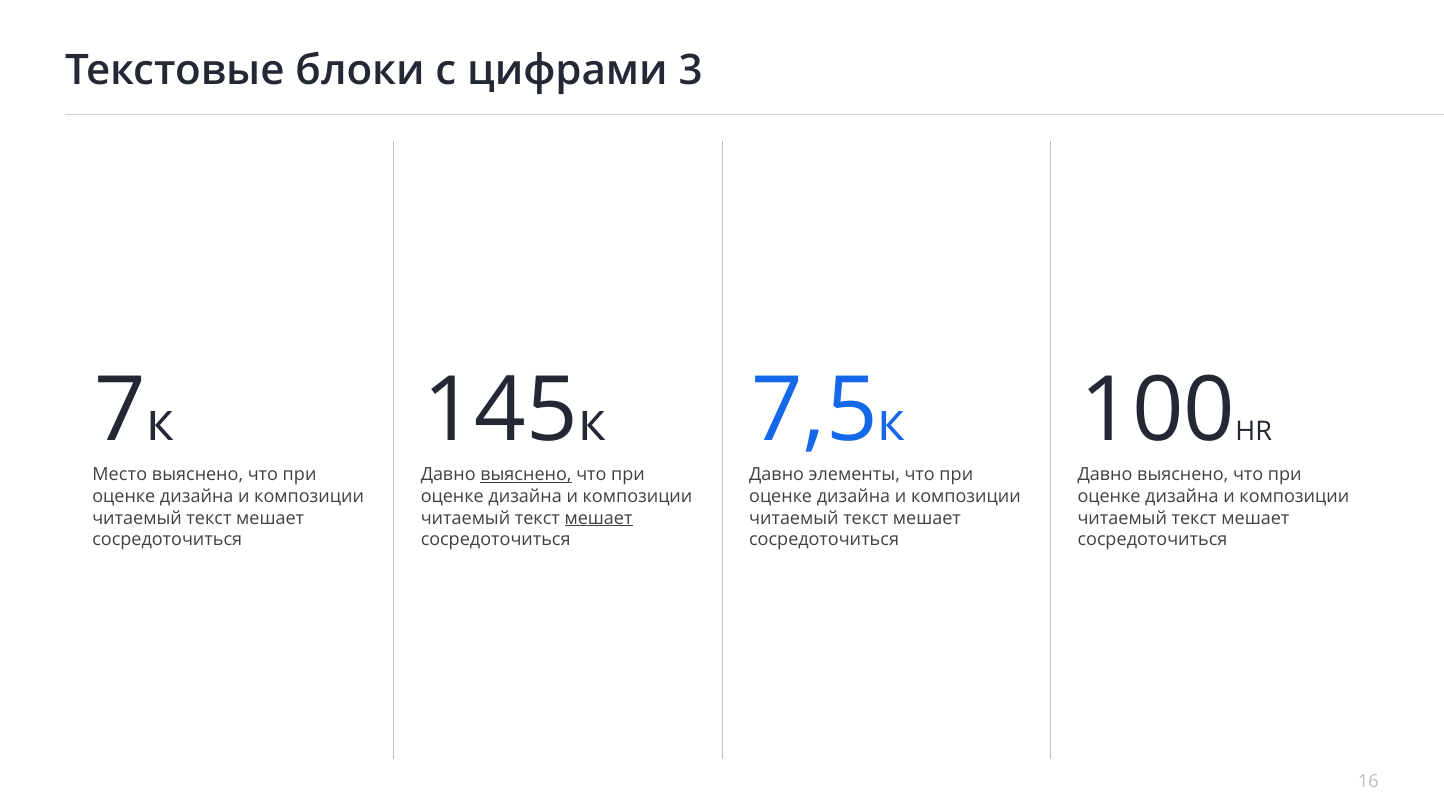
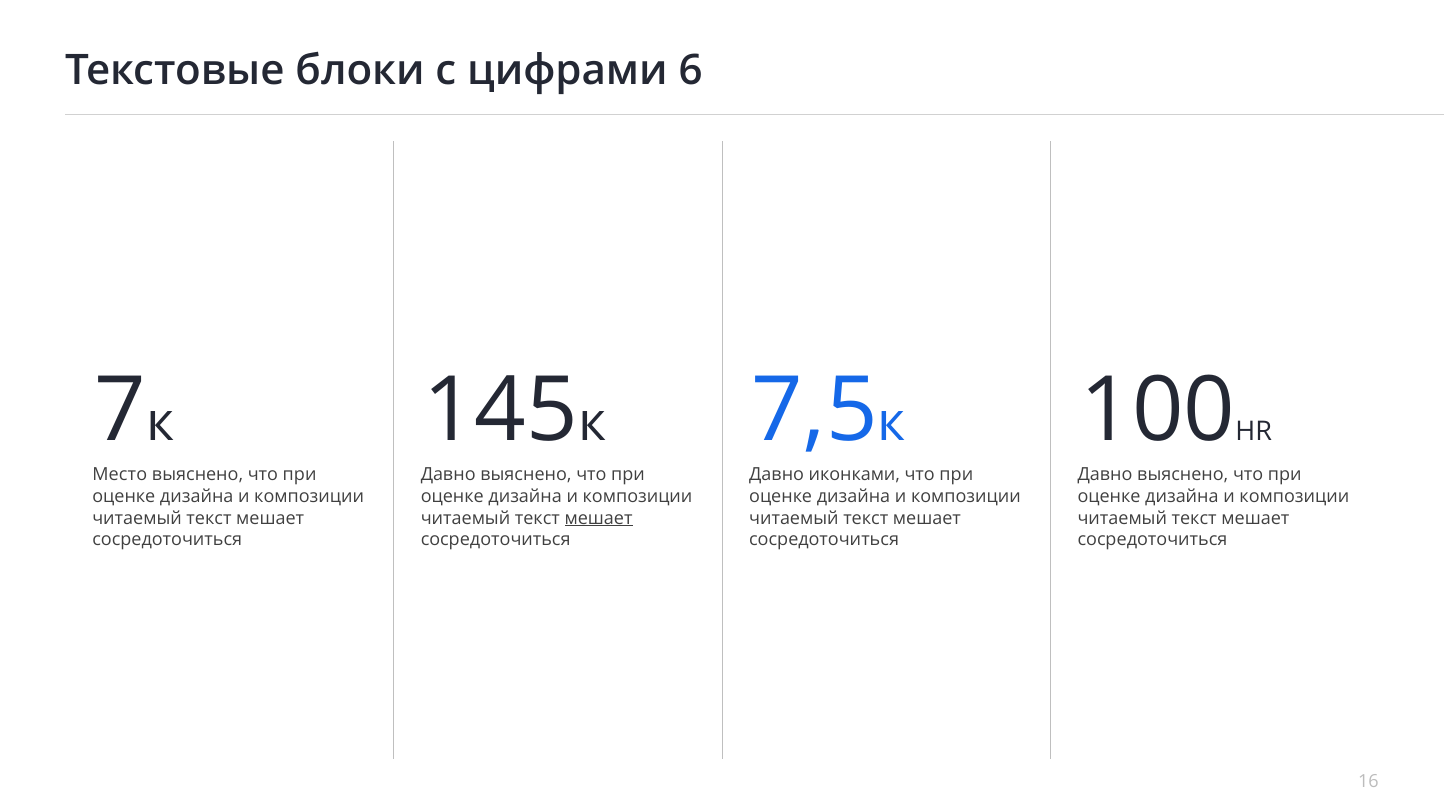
3: 3 -> 6 (691, 71)
выяснено underline: present -> none (526, 475)
элементы: элементы -> иконками (854, 475)
